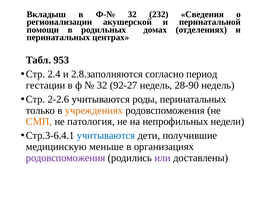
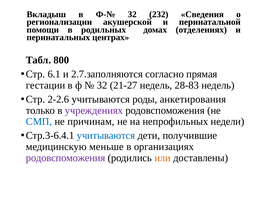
953: 953 -> 800 (61, 60)
2.4: 2.4 -> 6.1 (54, 74)
2.8.заполняются: 2.8.заполняются -> 2.7.заполняются (107, 74)
период: период -> прямая (202, 74)
92-27: 92-27 -> 21-27 (124, 85)
28-90: 28-90 -> 28-83 (187, 85)
роды перинатальных: перинатальных -> анкетирования (193, 99)
учреждениях colour: orange -> purple (94, 110)
СМП colour: orange -> blue (39, 121)
патология: патология -> причинам (91, 121)
или colour: purple -> orange (163, 157)
